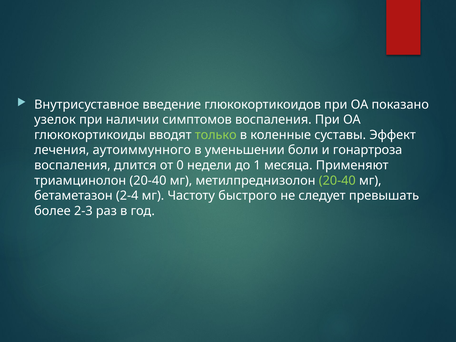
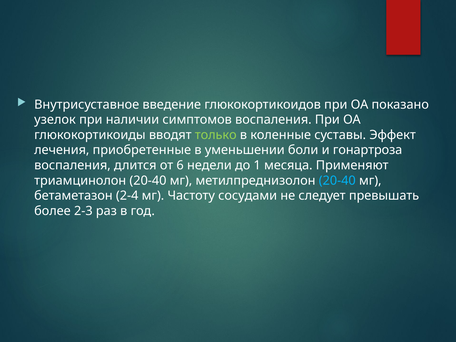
аутоиммунного: аутоиммунного -> приобретенные (142, 150)
0: 0 -> 6 (180, 165)
20-40 colour: light green -> light blue (337, 181)
быстрого: быстрого -> сосудами (248, 196)
